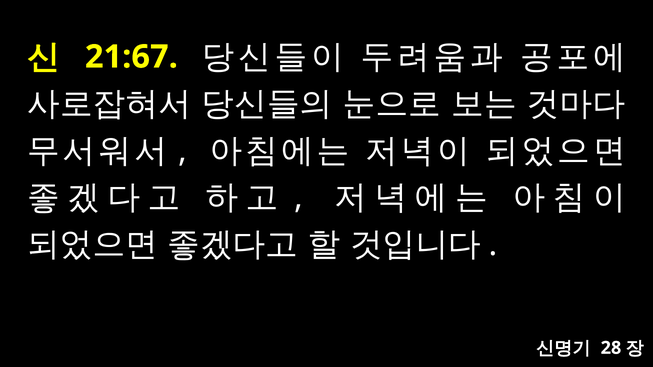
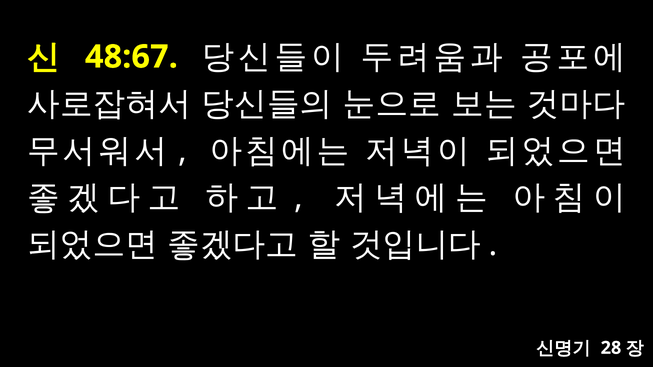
21:67: 21:67 -> 48:67 (131, 57)
